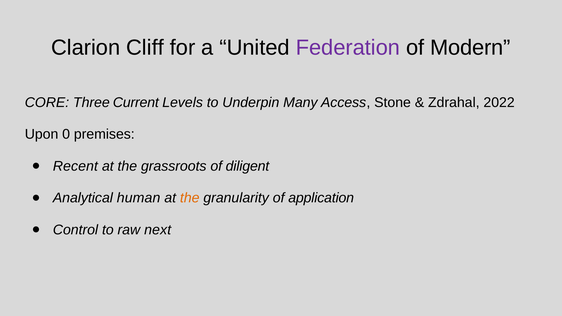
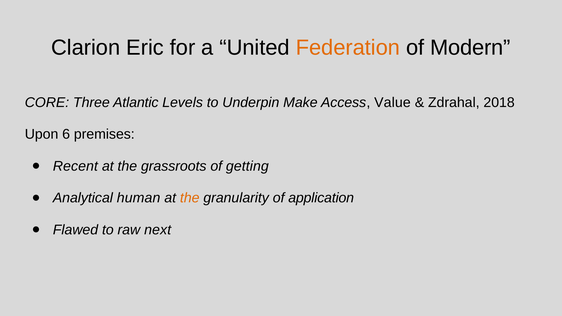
Cliff: Cliff -> Eric (145, 48)
Federation colour: purple -> orange (348, 48)
Current: Current -> Atlantic (136, 102)
Many: Many -> Make (300, 102)
Stone: Stone -> Value (392, 102)
2022: 2022 -> 2018 (499, 102)
0: 0 -> 6 (66, 134)
diligent: diligent -> getting (247, 166)
Control: Control -> Flawed (75, 230)
